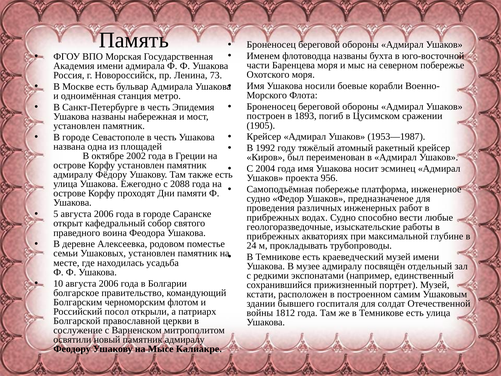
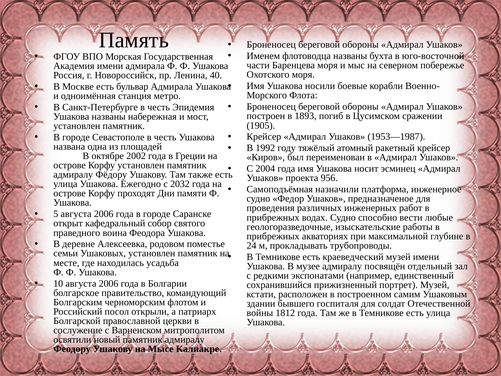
73: 73 -> 40 (216, 75)
2088: 2088 -> 2032 (180, 184)
Самоподъёмная побережье: побережье -> назначили (337, 189)
